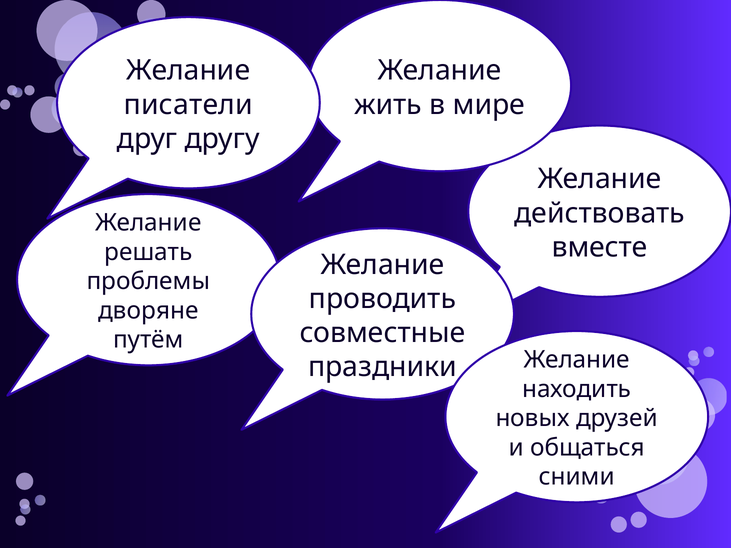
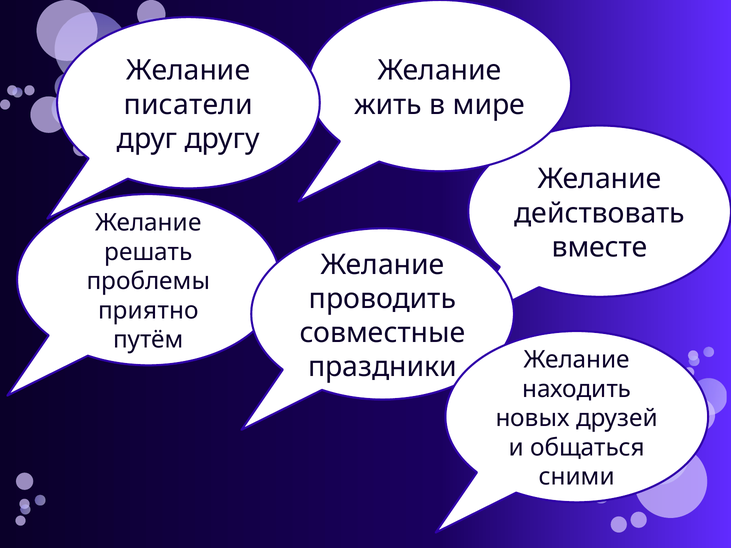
дворяне: дворяне -> приятно (148, 311)
